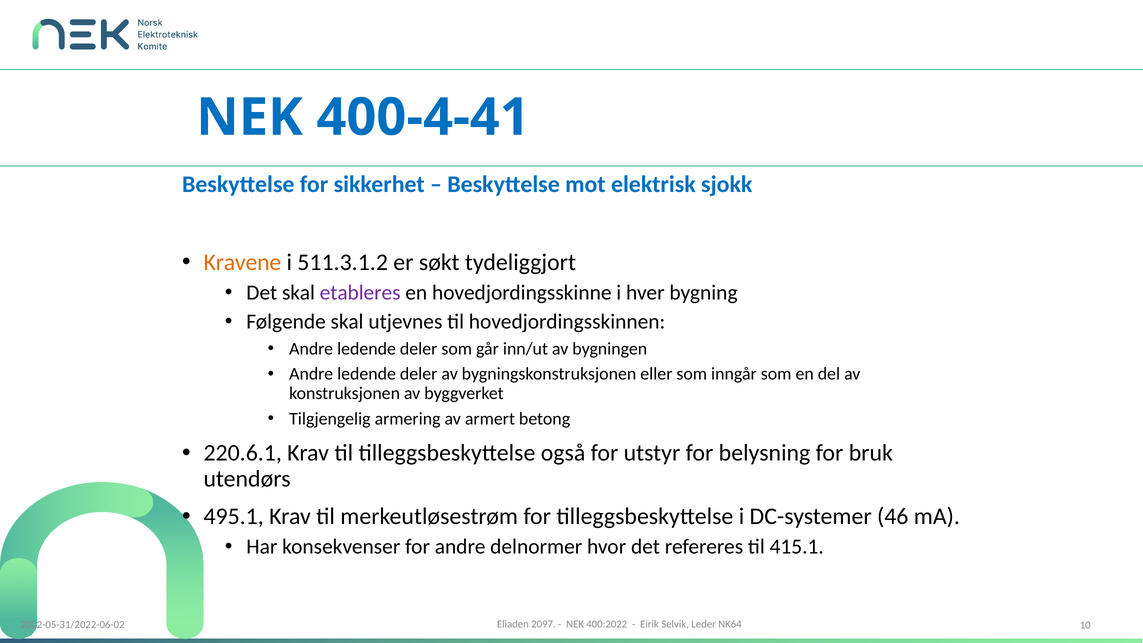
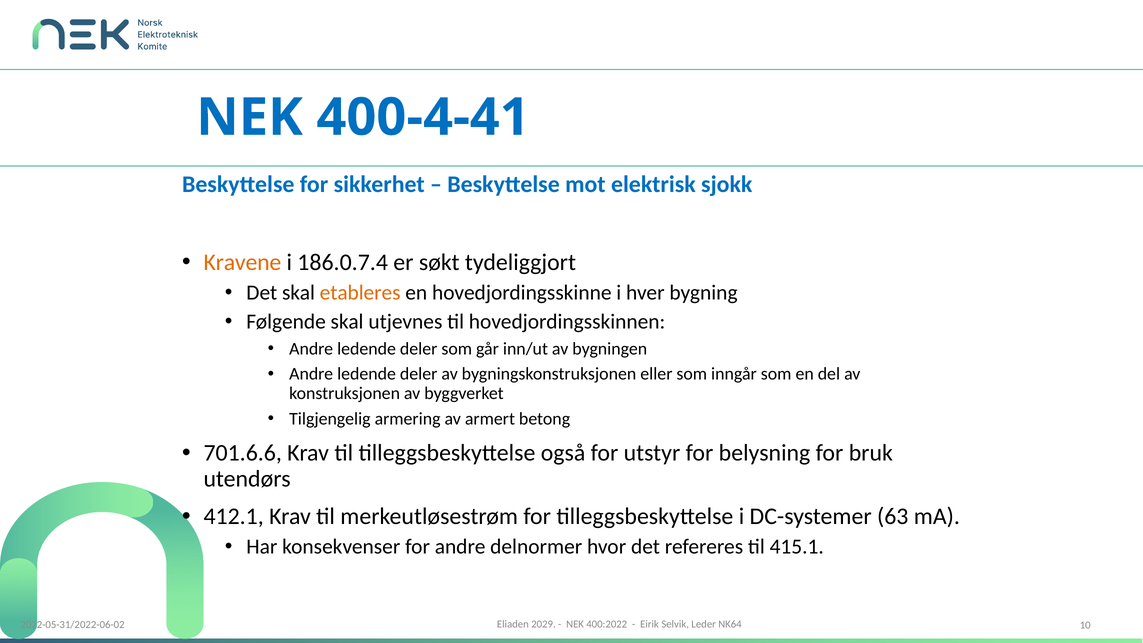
511.3.1.2: 511.3.1.2 -> 186.0.7.4 (343, 262)
etableres colour: purple -> orange (360, 293)
220.6.1: 220.6.1 -> 701.6.6 (243, 453)
495.1: 495.1 -> 412.1 (234, 516)
46: 46 -> 63 (893, 516)
2097: 2097 -> 2029 (544, 624)
